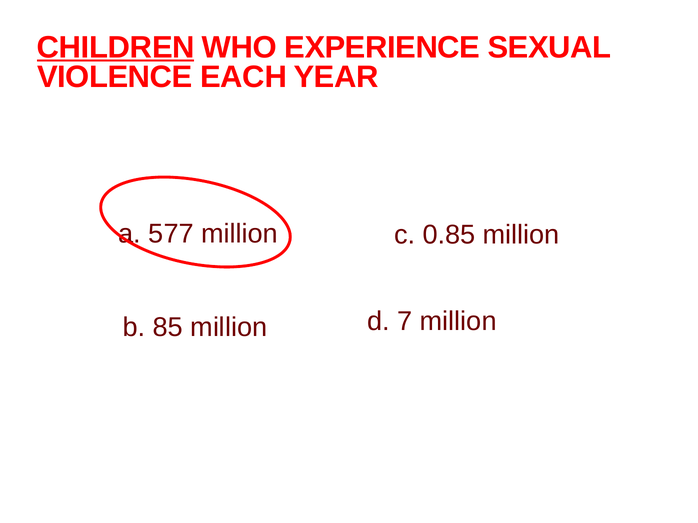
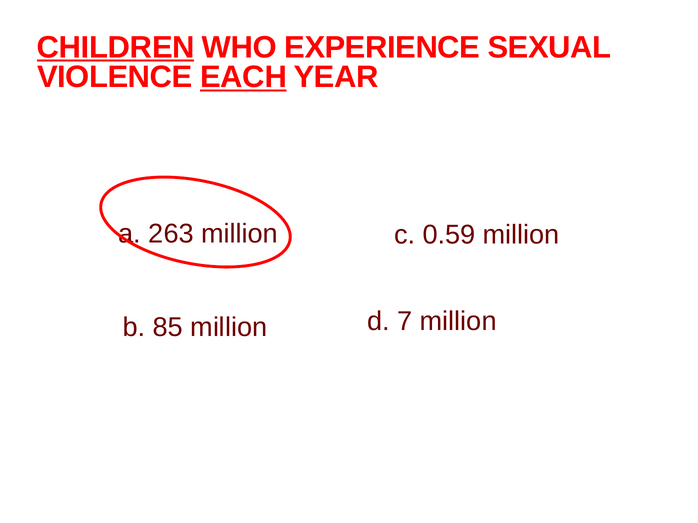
EACH underline: none -> present (243, 77)
577: 577 -> 263 (171, 234)
0.85: 0.85 -> 0.59 (449, 235)
